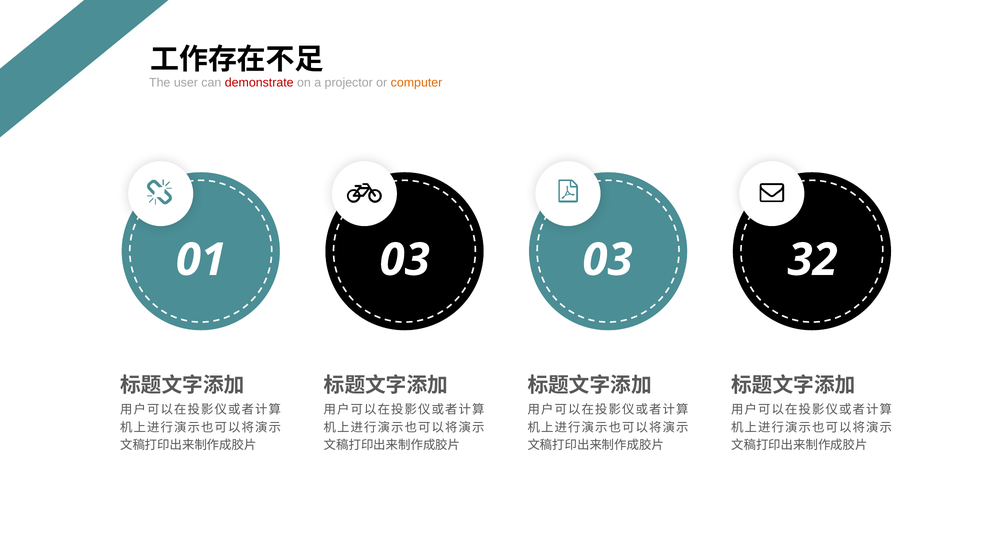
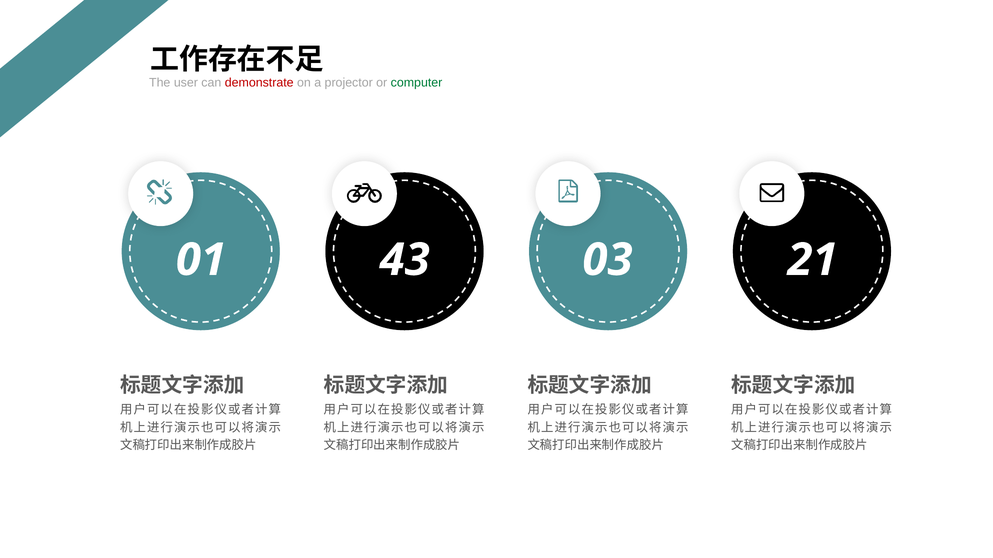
computer colour: orange -> green (417, 83)
01 03: 03 -> 43 (405, 260)
32: 32 -> 21 (813, 260)
